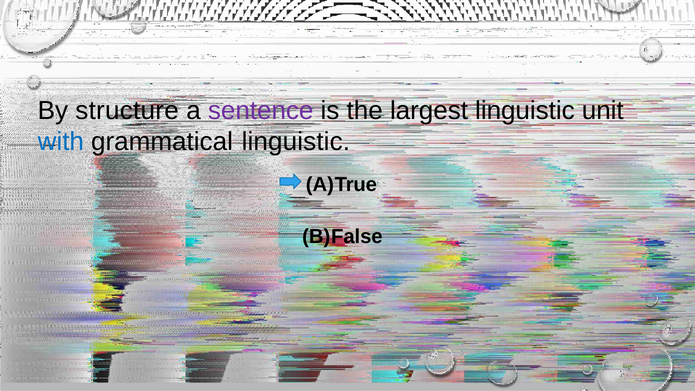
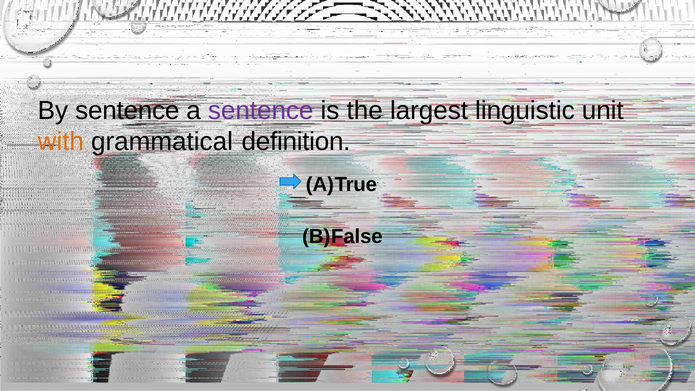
By structure: structure -> sentence (127, 110)
with colour: blue -> orange (61, 142)
grammatical linguistic: linguistic -> definition (296, 142)
